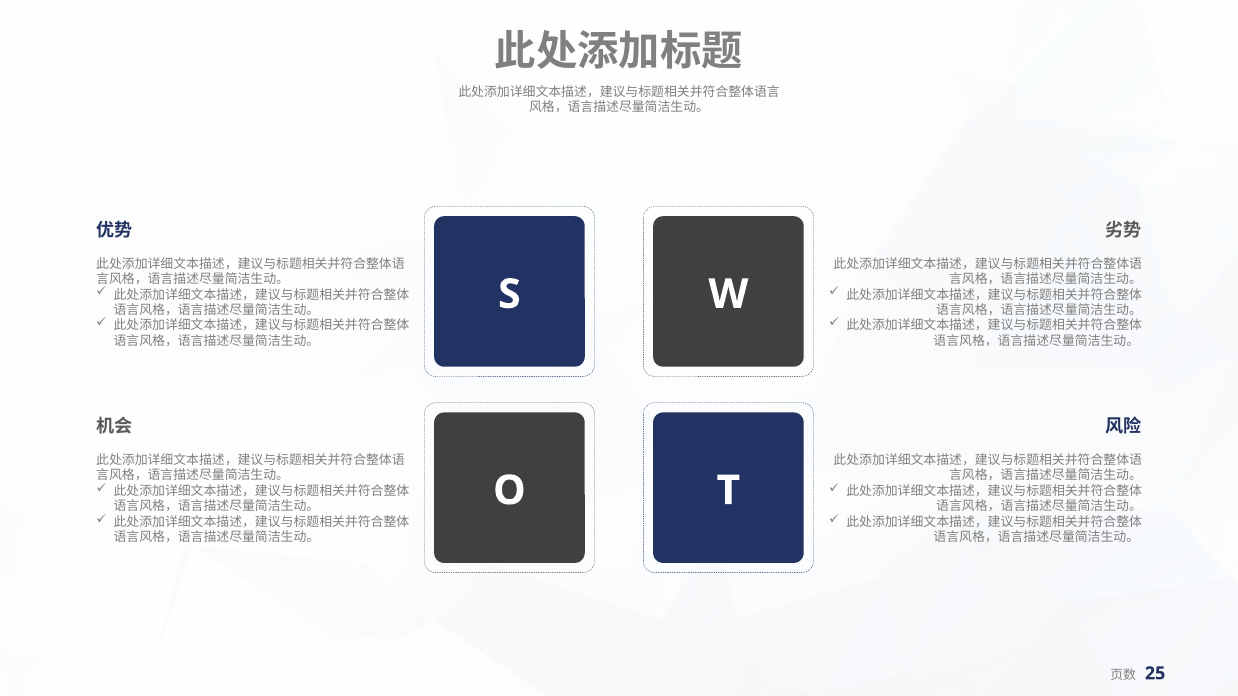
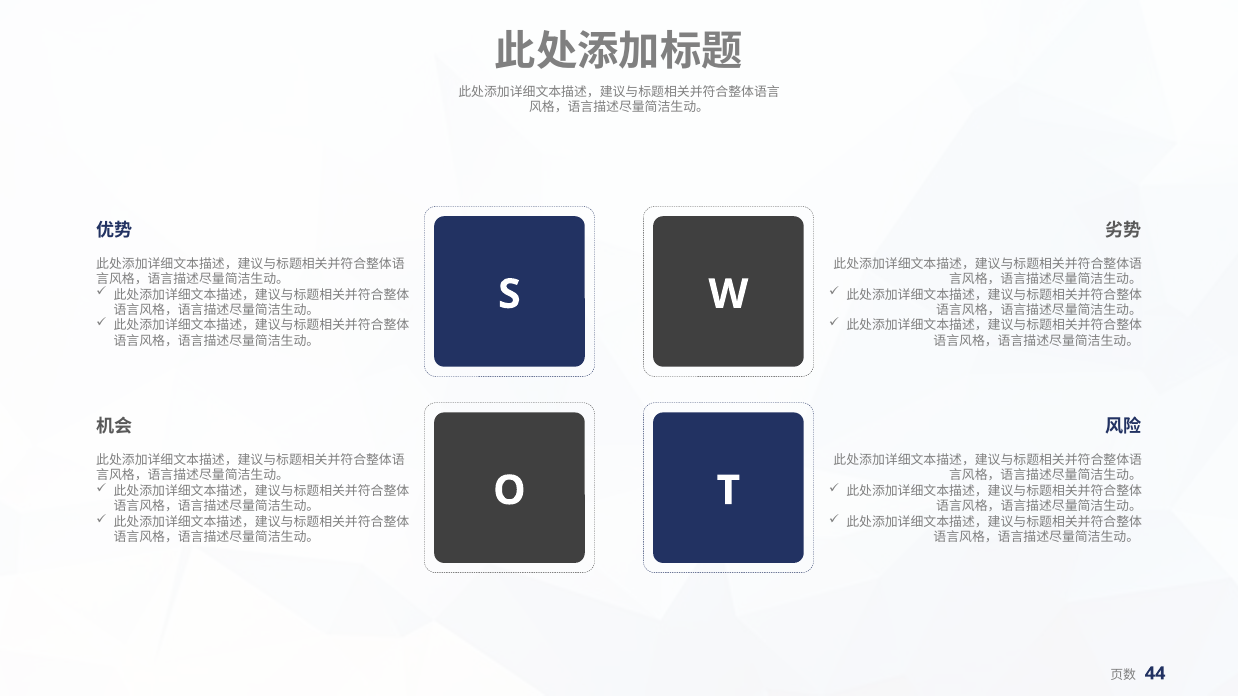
25: 25 -> 44 (1155, 674)
